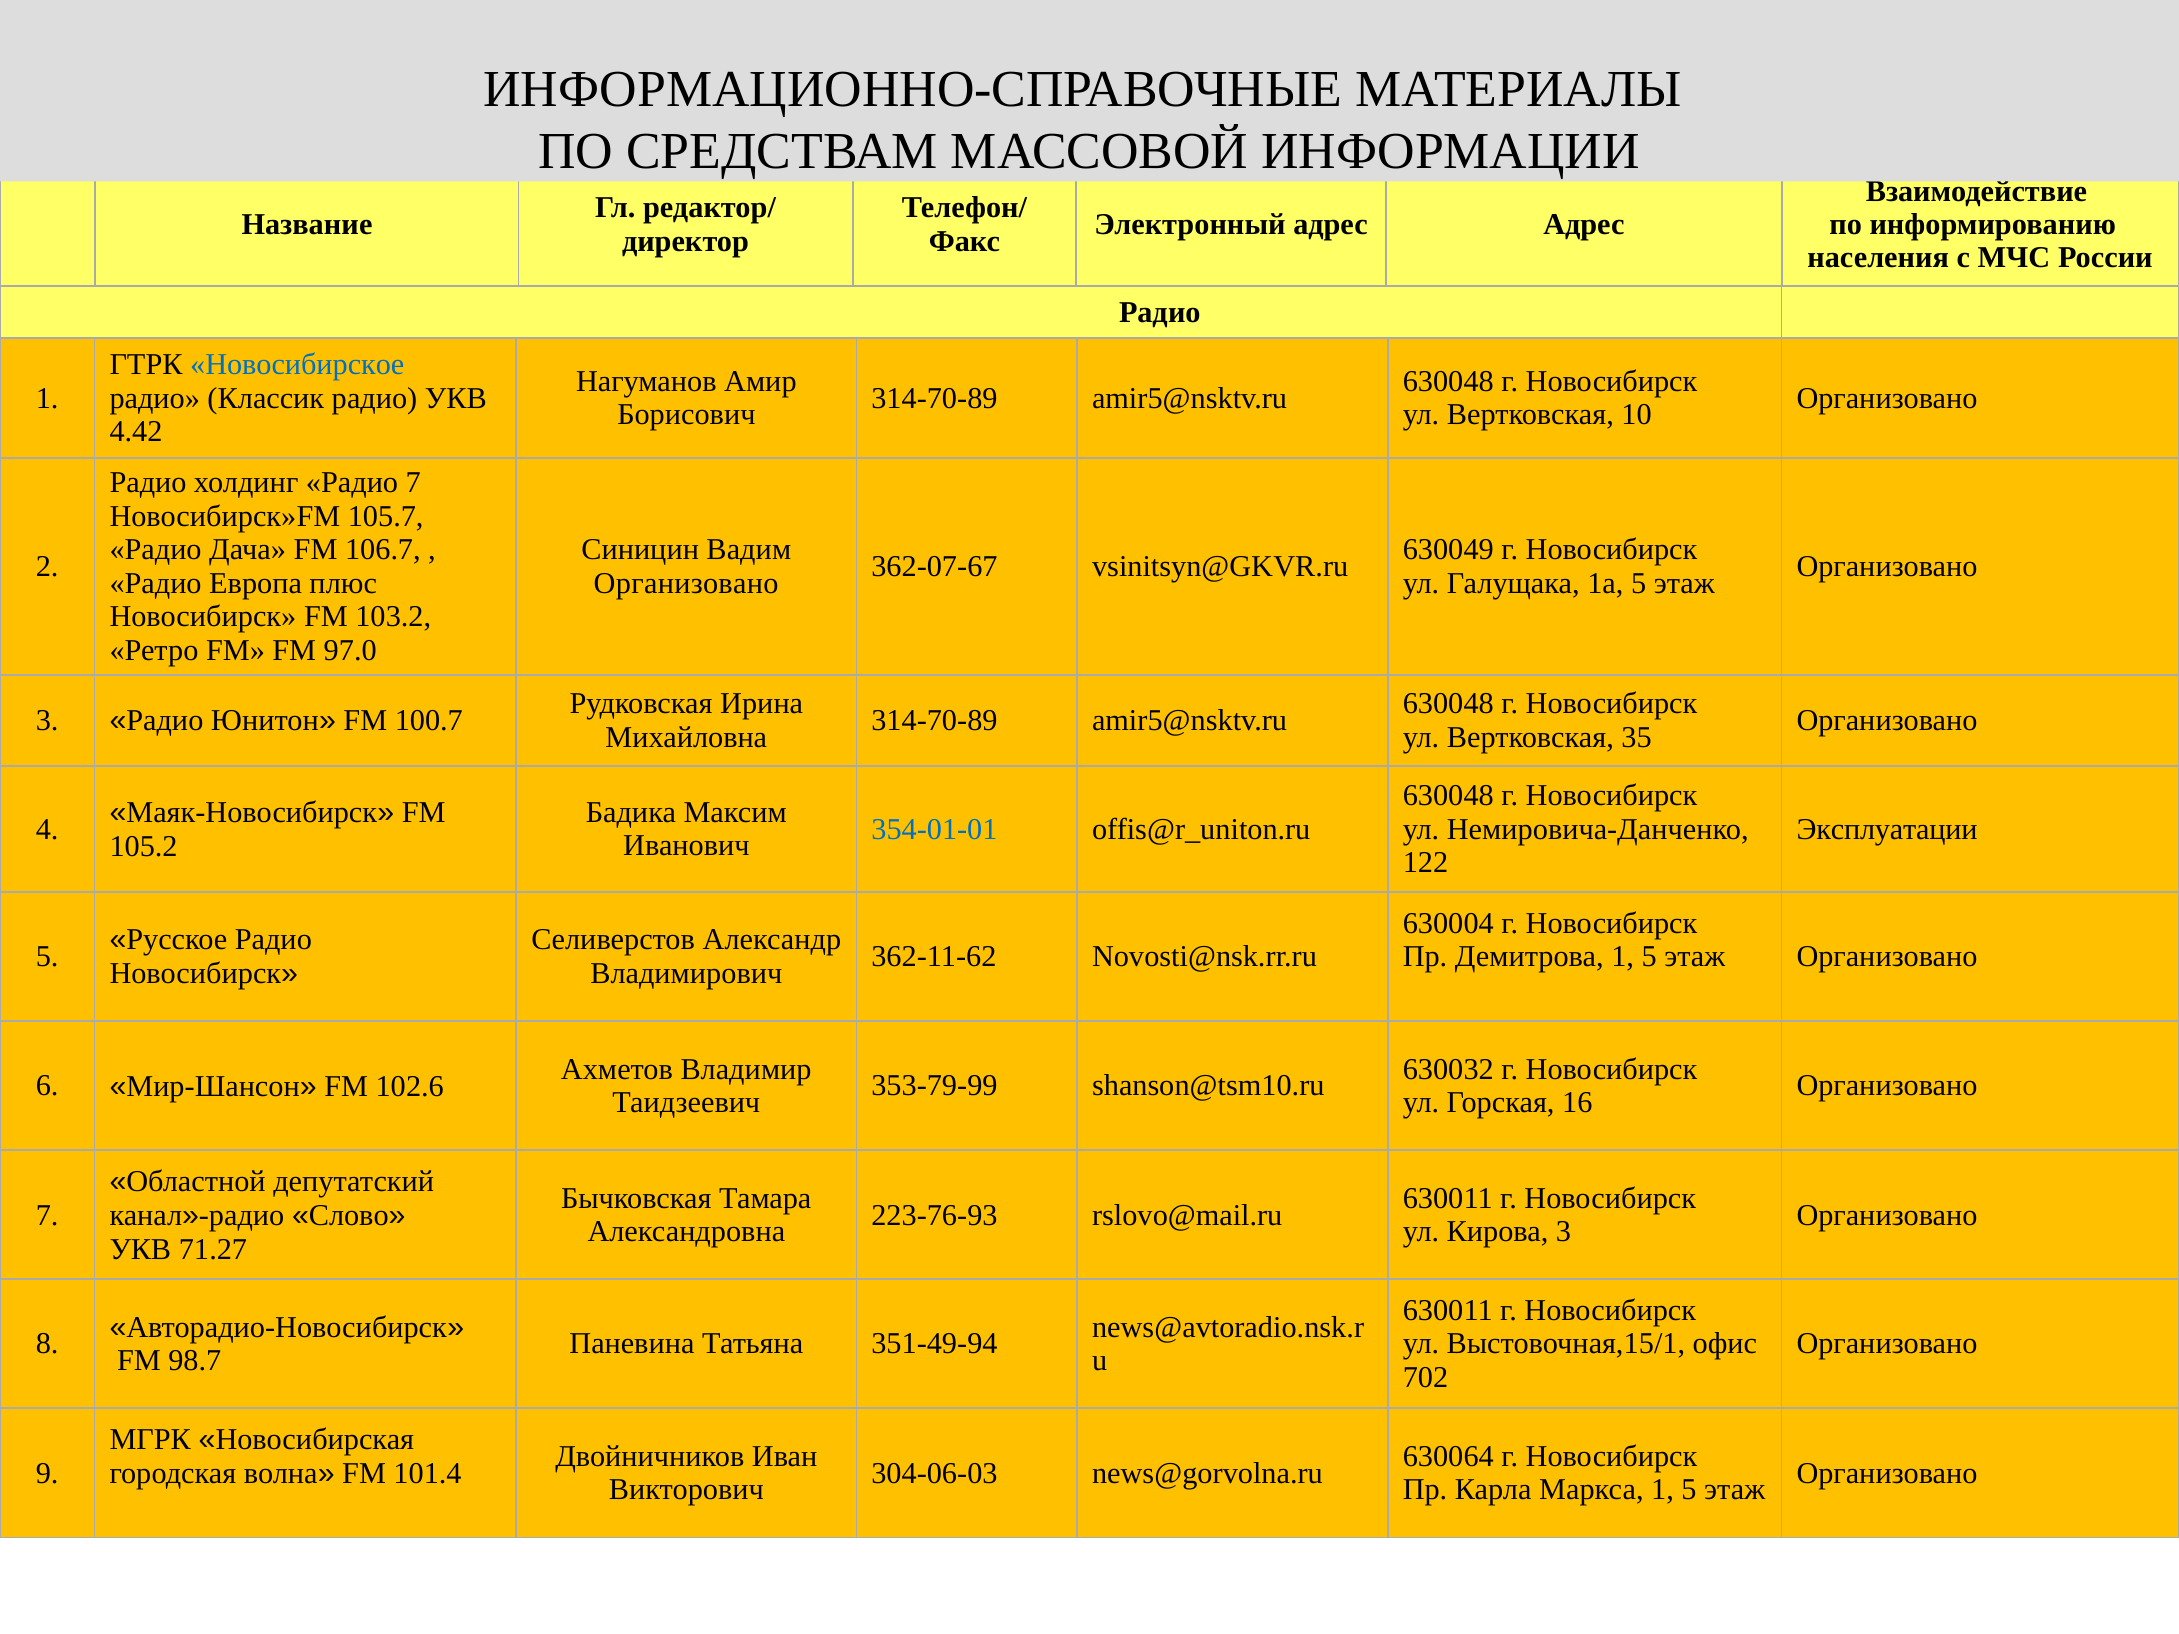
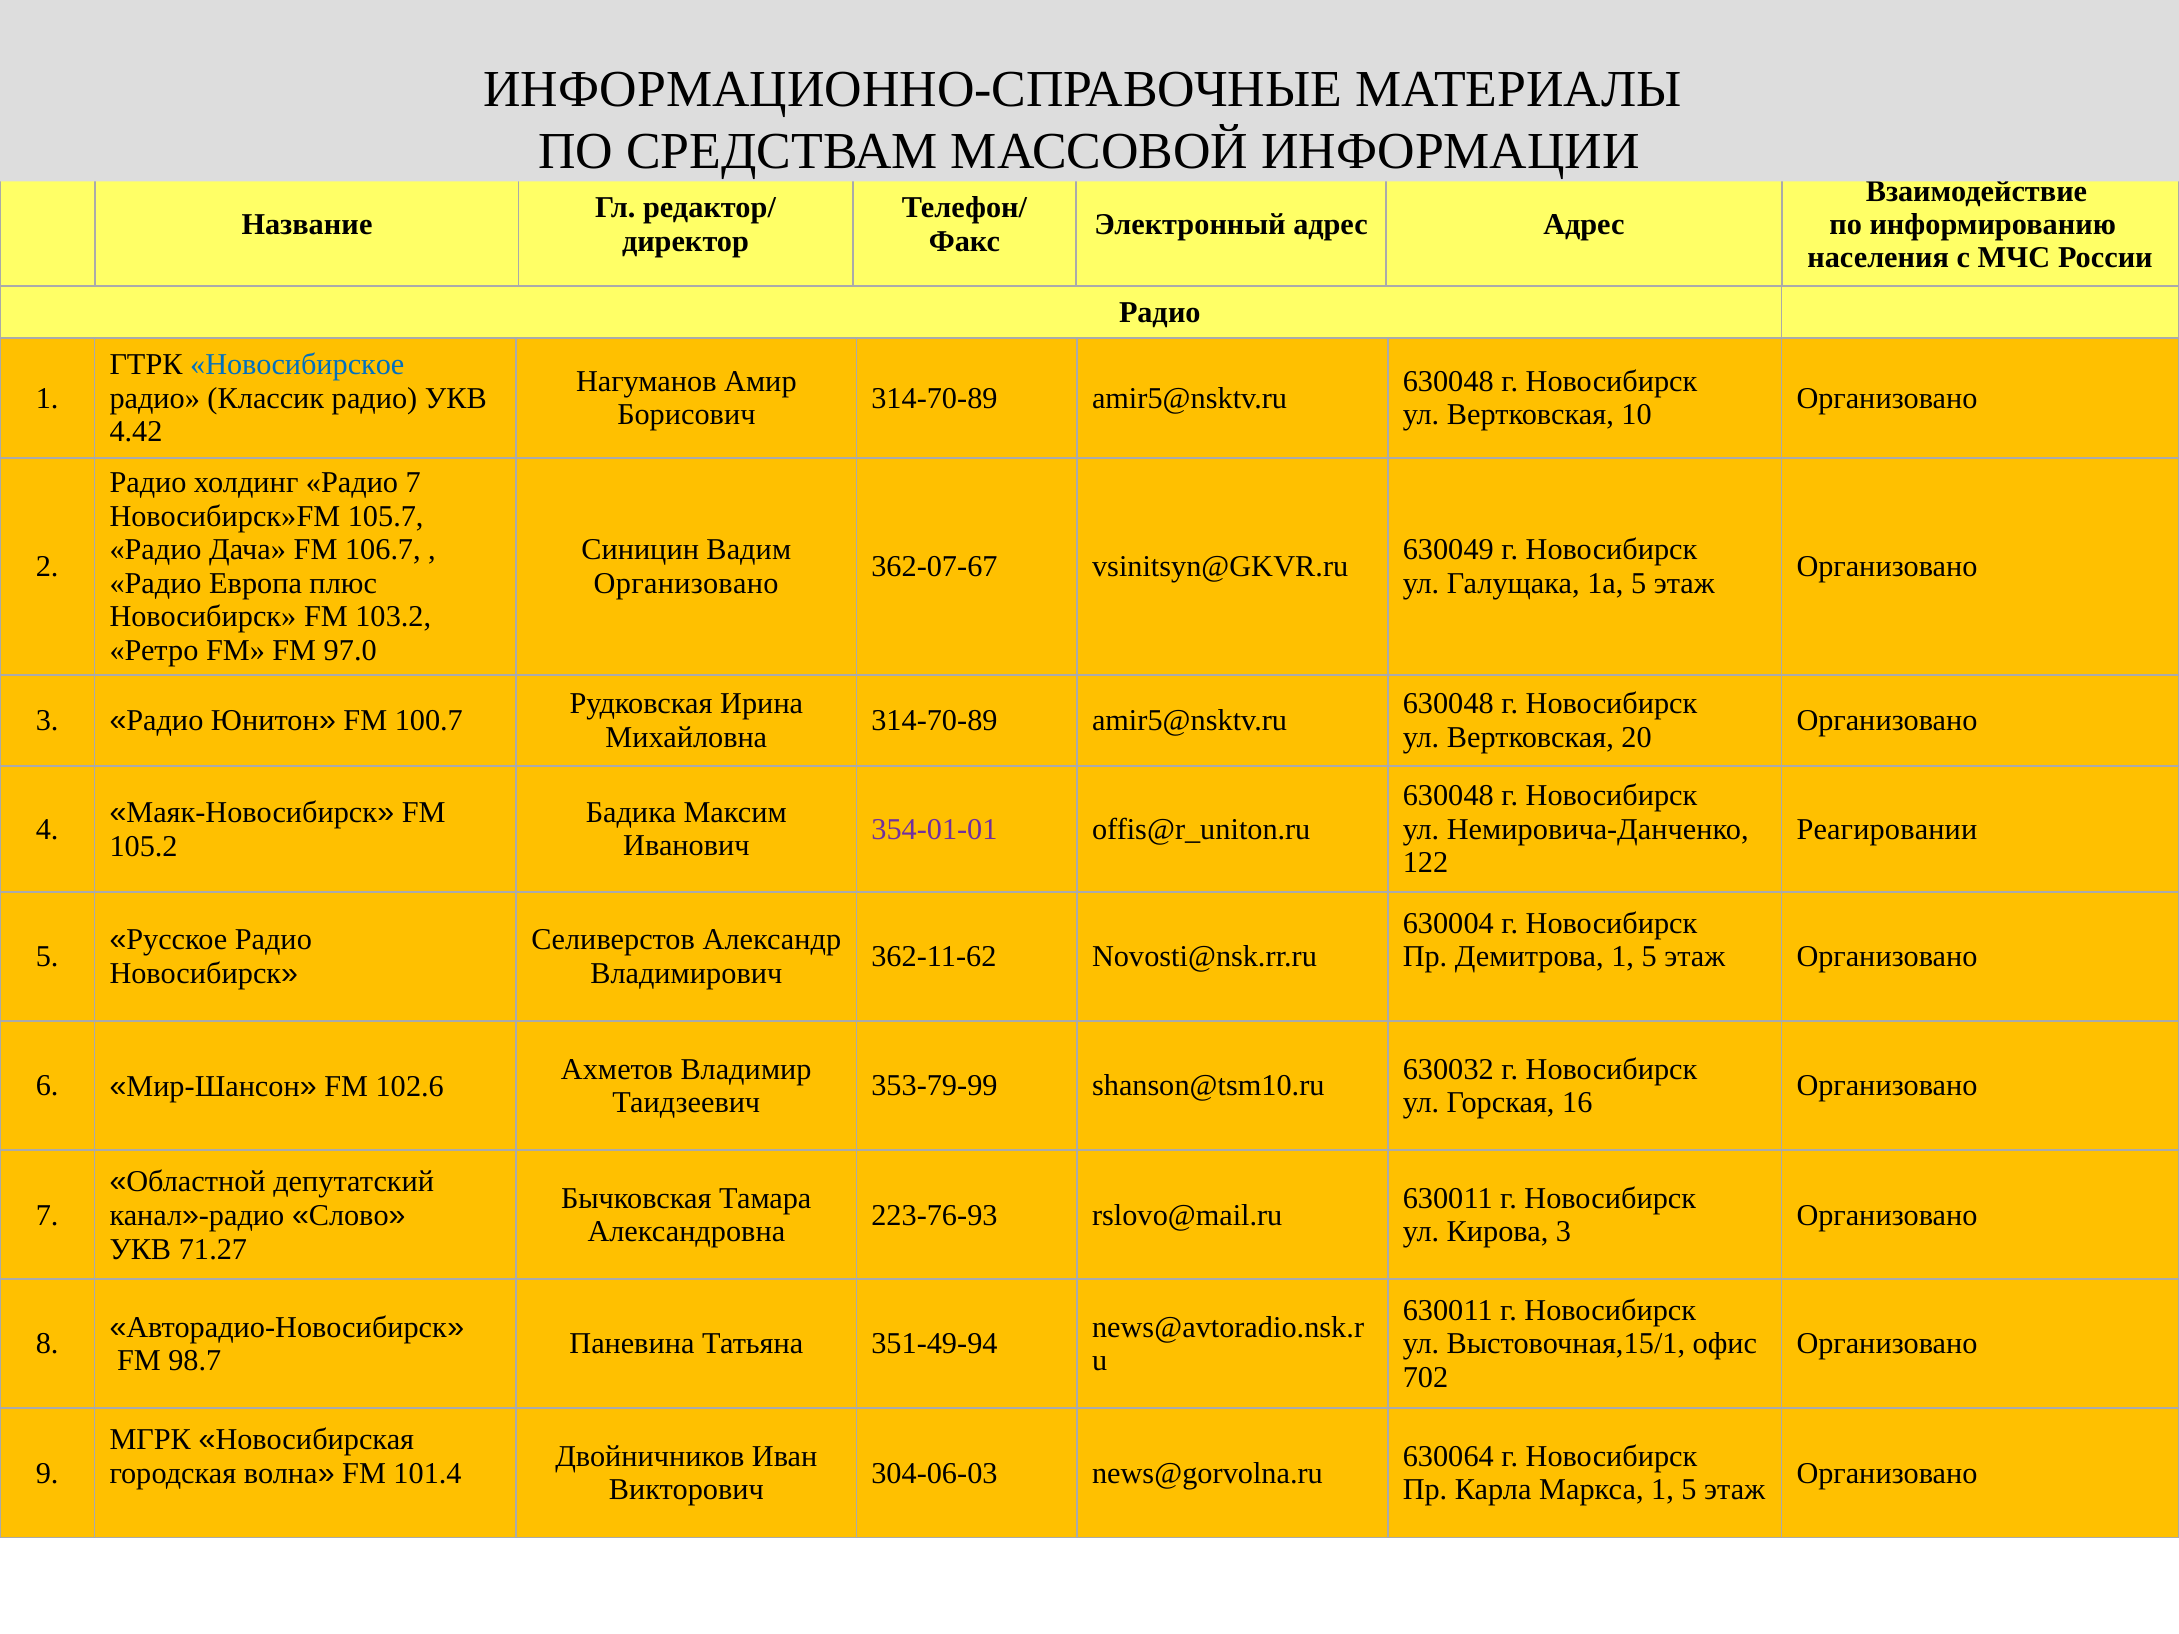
35: 35 -> 20 (1637, 738)
354-01-01 colour: blue -> purple (934, 829)
Эксплуатации: Эксплуатации -> Реагировании (1887, 829)
